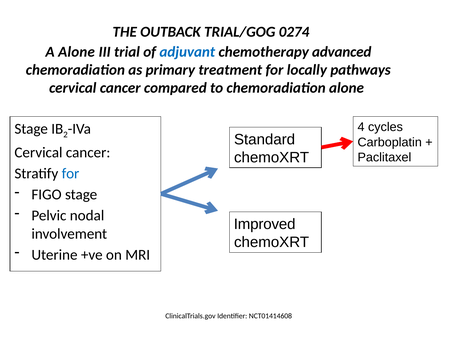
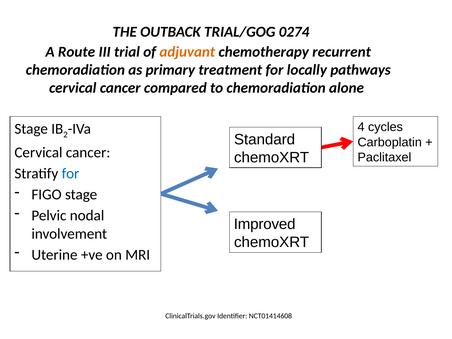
A Alone: Alone -> Route (77, 52)
adjuvant colour: blue -> orange (187, 52)
advanced: advanced -> recurrent (342, 52)
